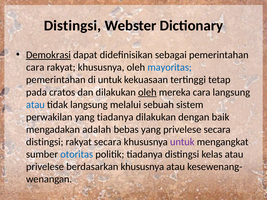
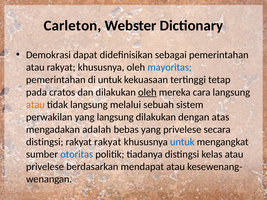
Distingsi: Distingsi -> Carleton (73, 26)
Demokrasi underline: present -> none (48, 55)
cara: cara -> atau (35, 67)
atau colour: blue -> orange (35, 105)
yang tiadanya: tiadanya -> langsung (115, 117)
baik: baik -> atas (220, 117)
rakyat secara: secara -> rakyat (108, 142)
untuk colour: purple -> blue (182, 142)
berdasarkan khususnya: khususnya -> mendapat (142, 167)
